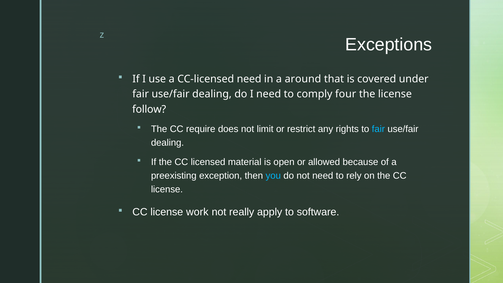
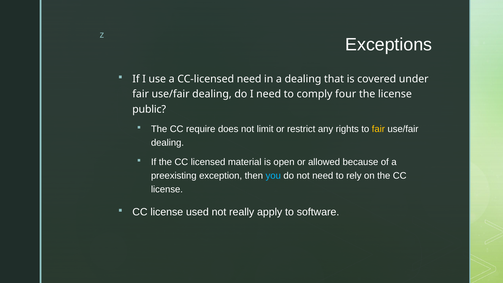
a around: around -> dealing (303, 79)
follow: follow -> public (149, 109)
fair colour: light blue -> yellow (378, 129)
work: work -> used (197, 212)
